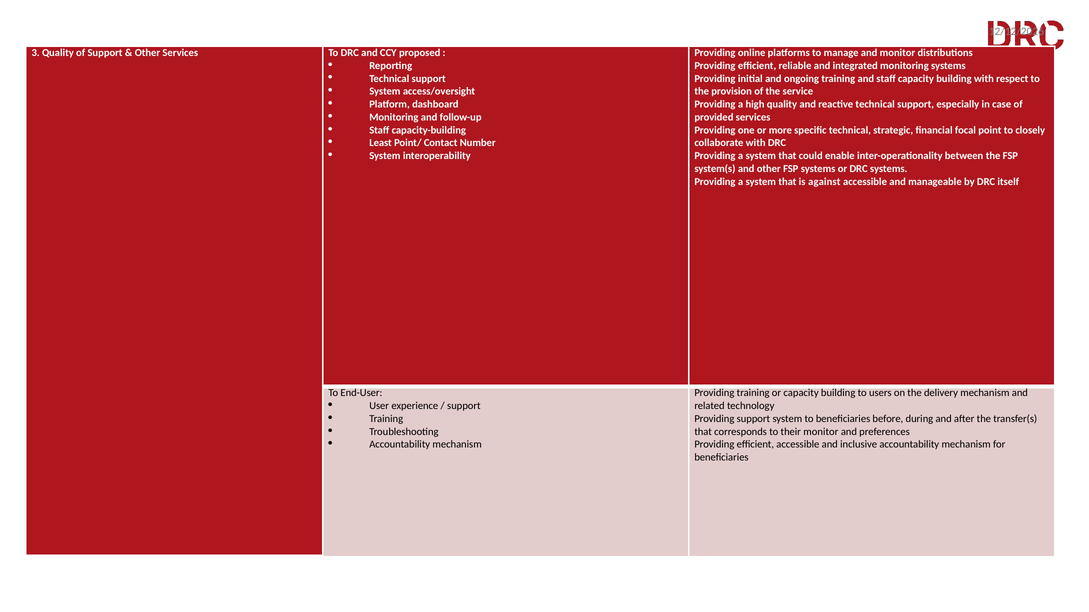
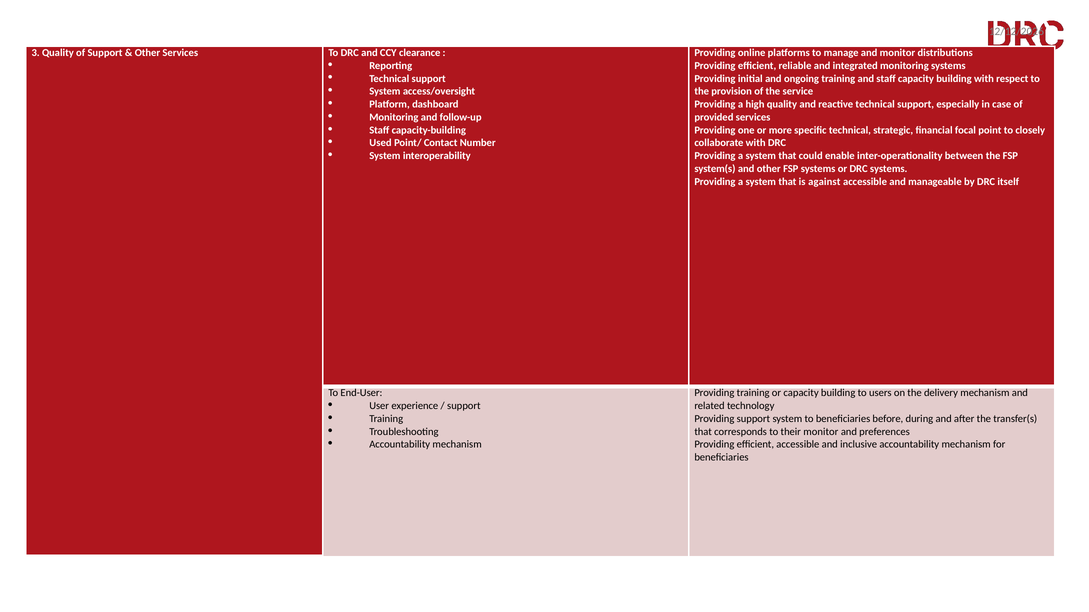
proposed: proposed -> clearance (420, 53)
Least: Least -> Used (380, 143)
